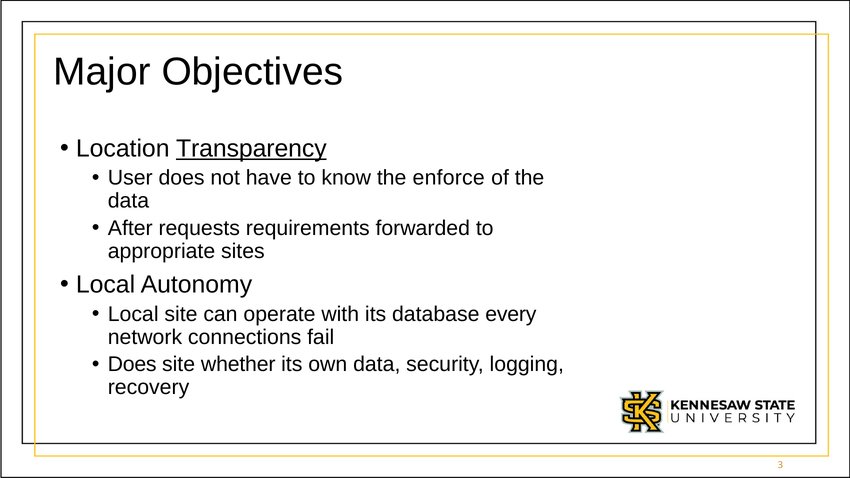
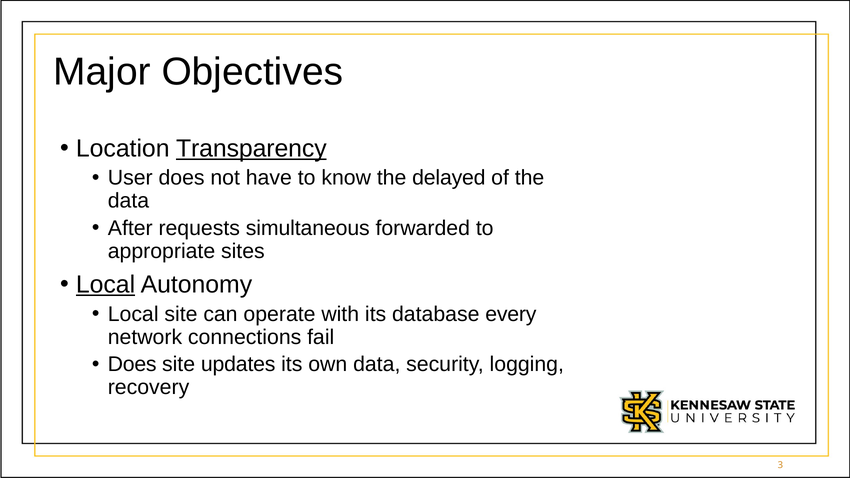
enforce: enforce -> delayed (449, 178)
requirements: requirements -> simultaneous (308, 228)
Local underline: none -> present (106, 285)
whether: whether -> updates (238, 365)
